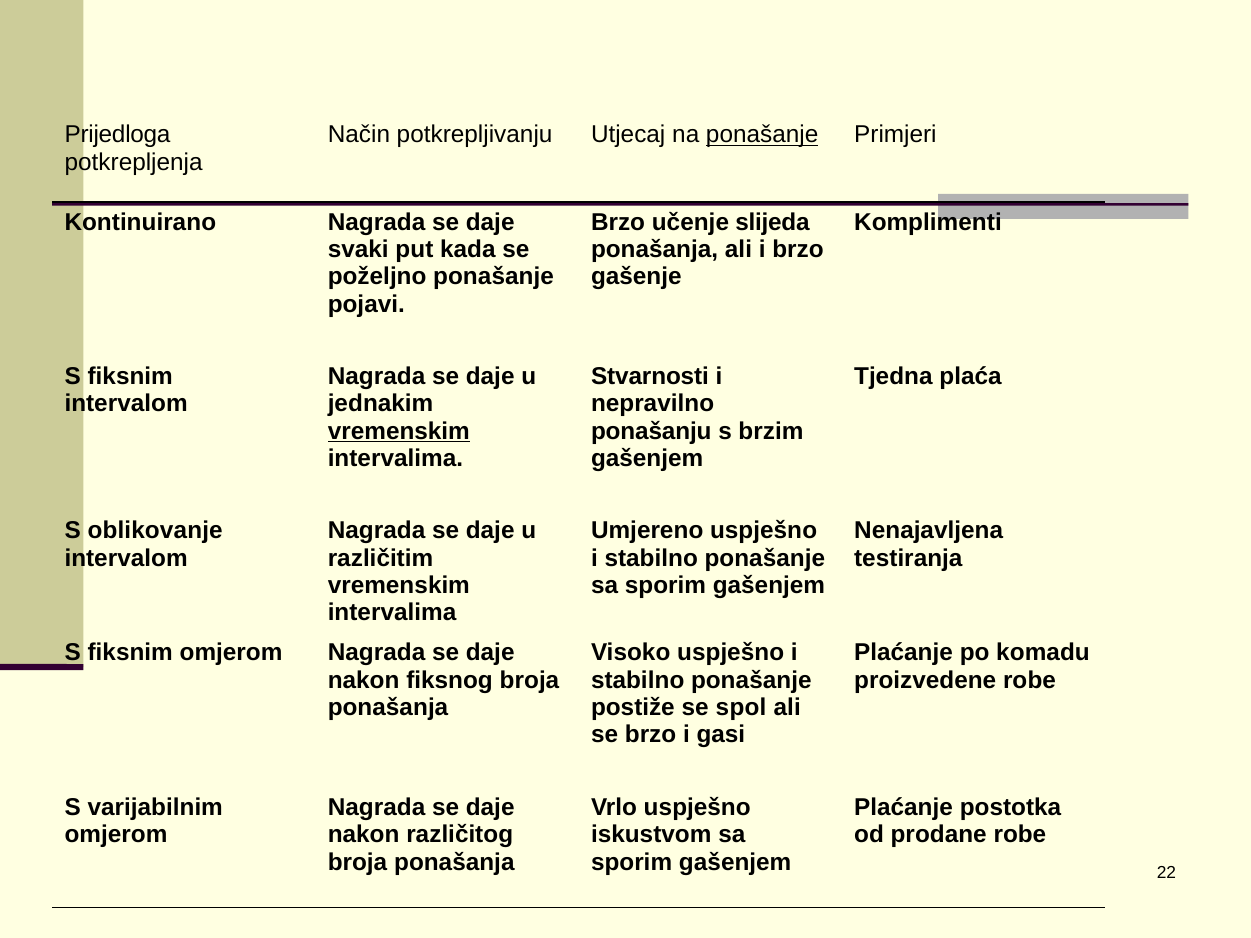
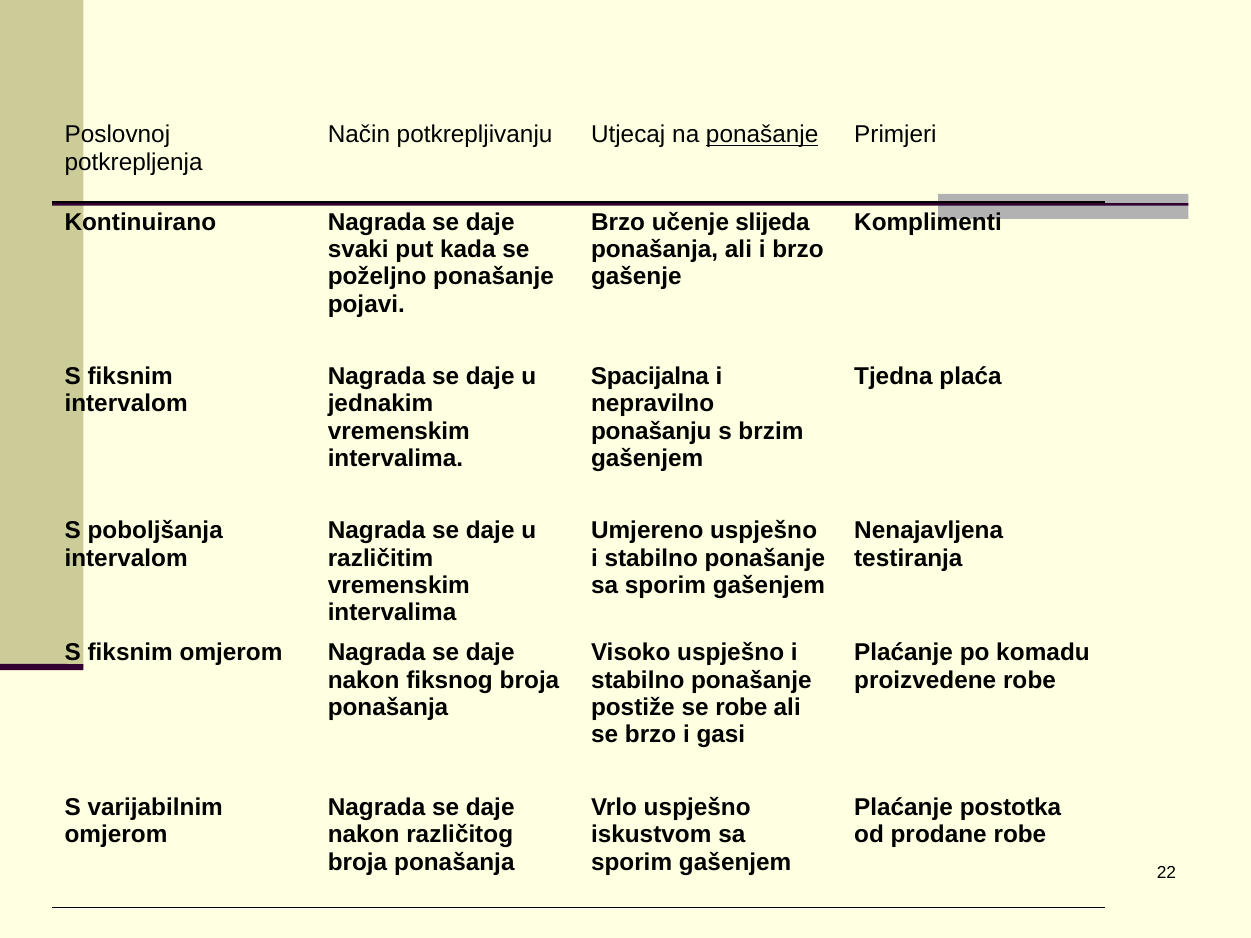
Prijedloga: Prijedloga -> Poslovnoj (117, 135)
Stvarnosti: Stvarnosti -> Spacijalna (650, 377)
vremenskim underline: present -> none (399, 431)
oblikovanje: oblikovanje -> poboljšanja (155, 531)
se spol: spol -> robe (741, 708)
